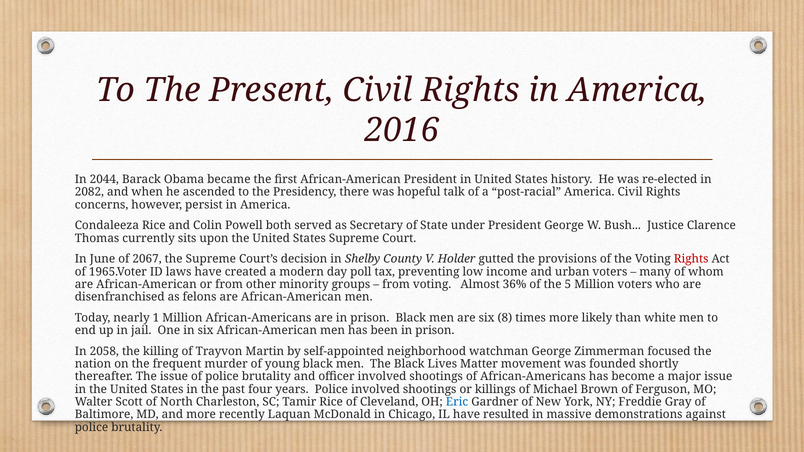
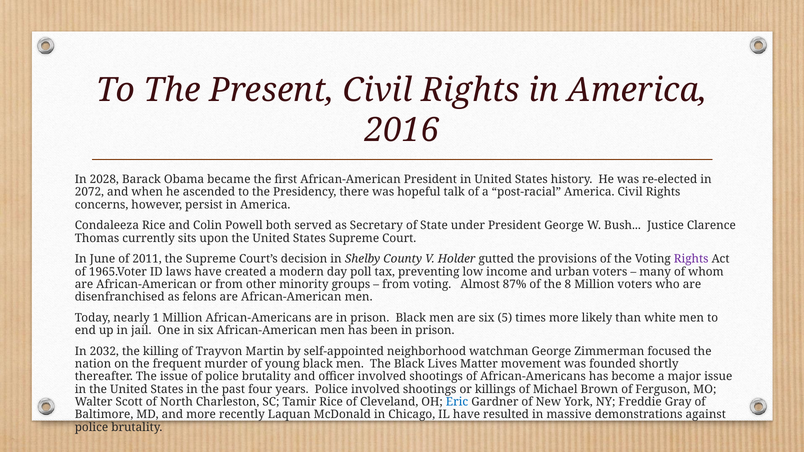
2044: 2044 -> 2028 (104, 179)
2082: 2082 -> 2072 (89, 192)
2067: 2067 -> 2011 (147, 259)
Rights colour: red -> purple (691, 259)
36%: 36% -> 87% (515, 284)
5: 5 -> 8 (568, 284)
8: 8 -> 5 (505, 318)
2058: 2058 -> 2032 (104, 351)
